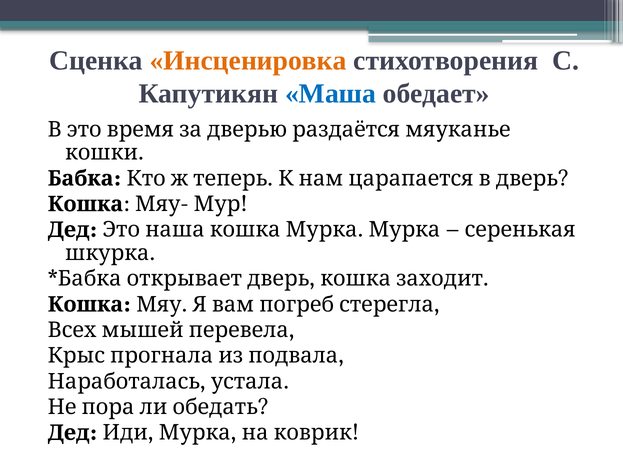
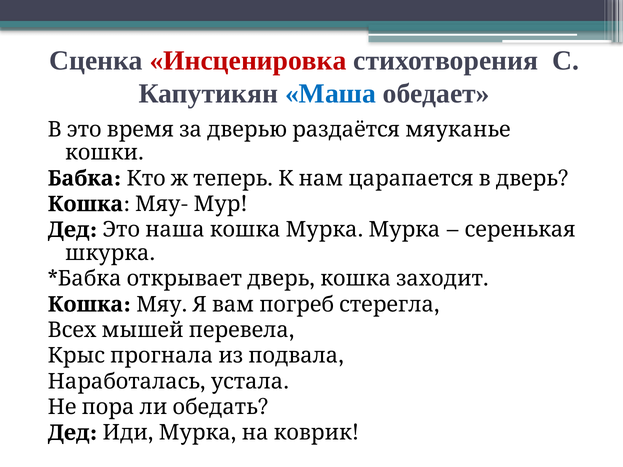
Инсценировка colour: orange -> red (248, 61)
